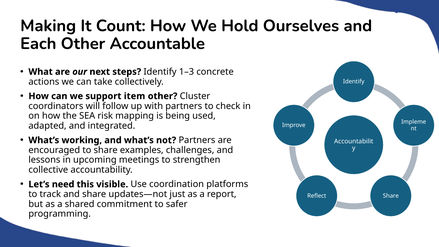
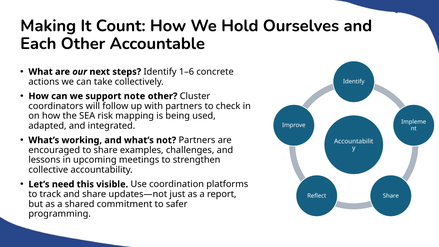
1–3: 1–3 -> 1–6 (187, 72)
item: item -> note (135, 96)
